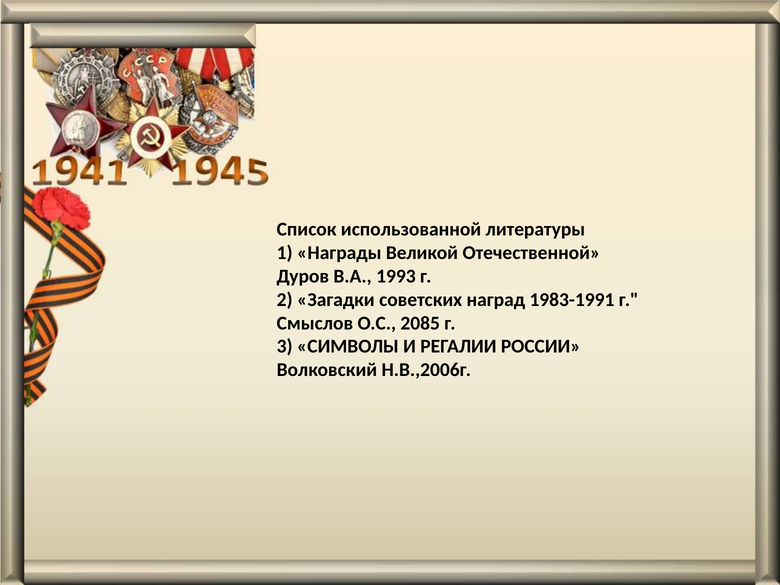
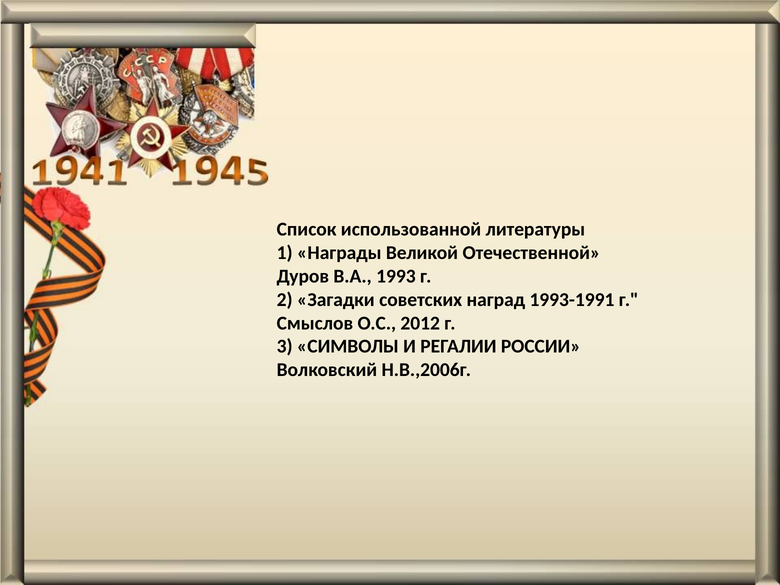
1983-1991: 1983-1991 -> 1993-1991 (572, 300)
2085: 2085 -> 2012 (420, 323)
